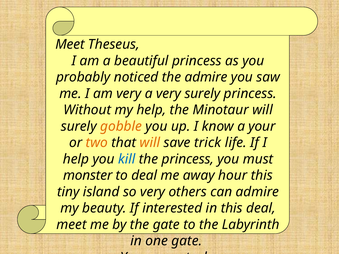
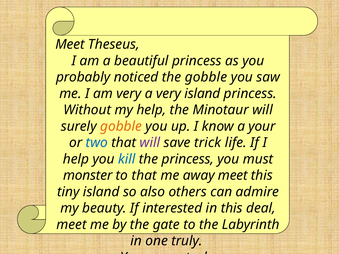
the admire: admire -> gobble (206, 77)
very surely: surely -> island (202, 94)
two colour: orange -> blue (97, 143)
will colour: orange -> purple (150, 143)
to deal: deal -> that (144, 176)
away hour: hour -> meet (233, 176)
so very: very -> also (153, 192)
one gate: gate -> truly (187, 241)
